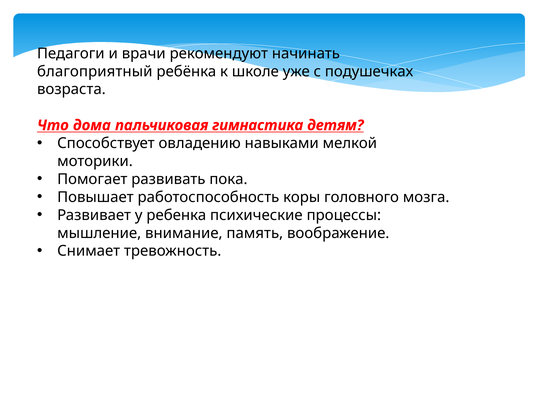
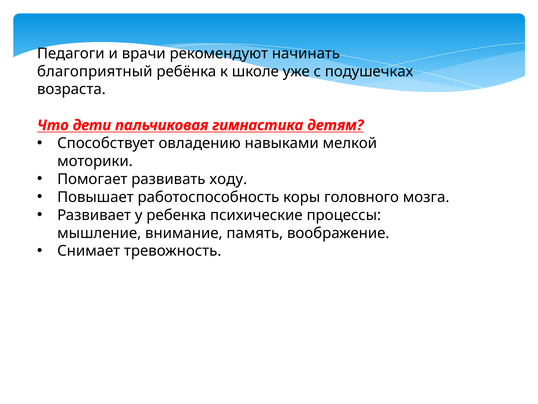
дома: дома -> дети (92, 125)
пока: пока -> ходу (228, 179)
